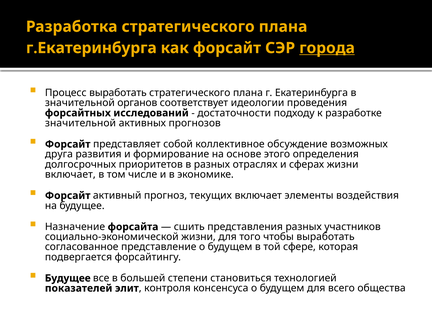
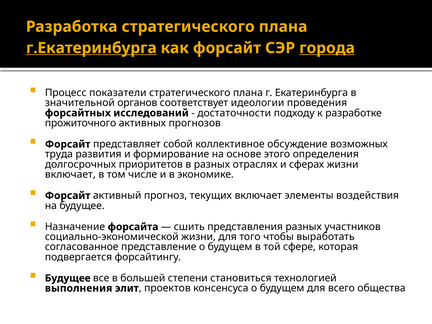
г.Екатеринбурга underline: none -> present (91, 48)
Процесс выработать: выработать -> показатели (118, 93)
значительной: значительной -> прожиточного (81, 123)
друга: друга -> труда (59, 154)
показателей: показателей -> выполнения (79, 288)
контроля: контроля -> проектов (167, 288)
